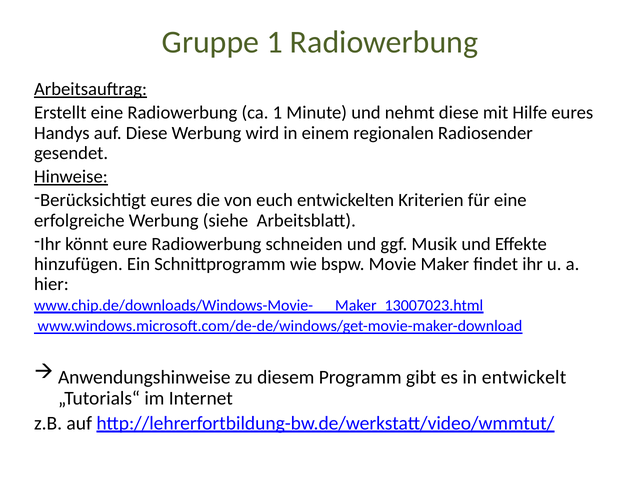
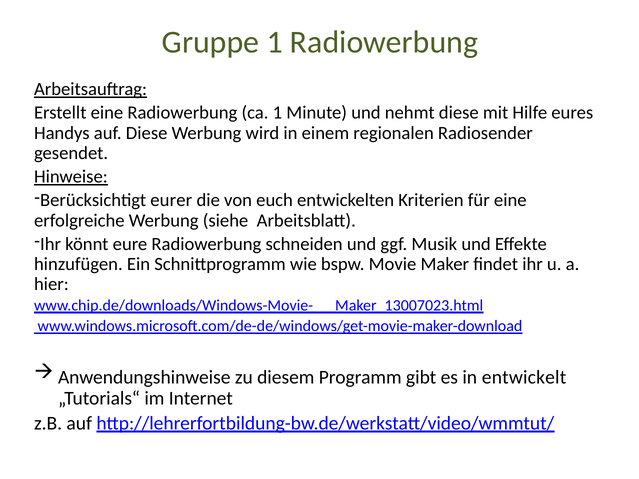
Berücksichtigt eures: eures -> eurer (171, 200)
